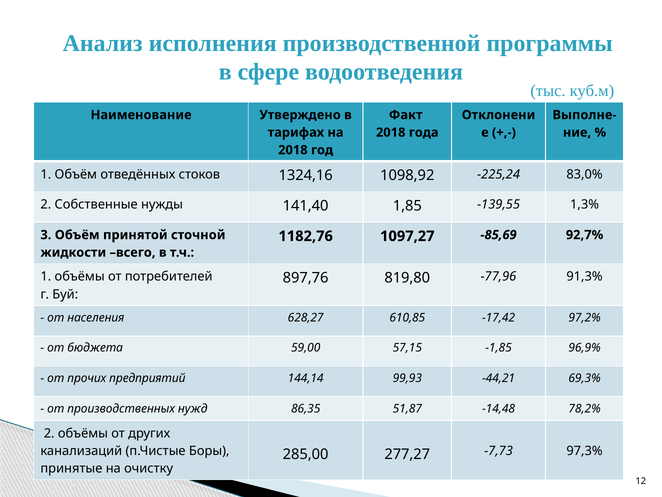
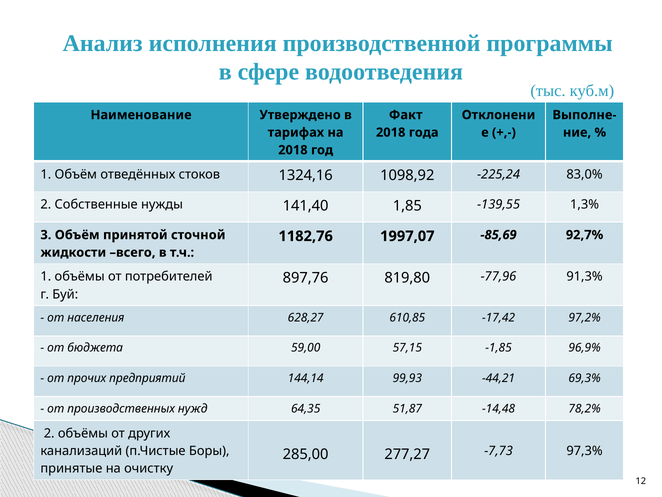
1097,27: 1097,27 -> 1997,07 (407, 236)
86,35: 86,35 -> 64,35 (306, 408)
